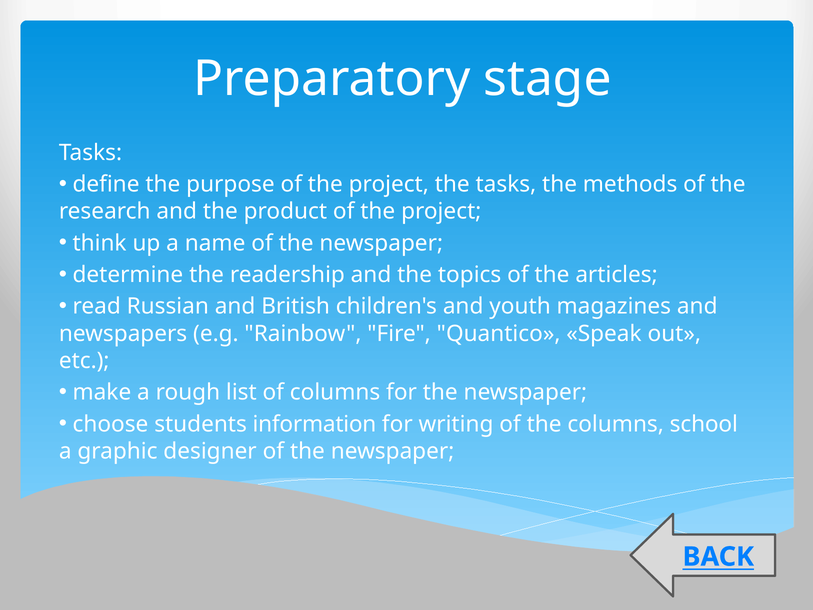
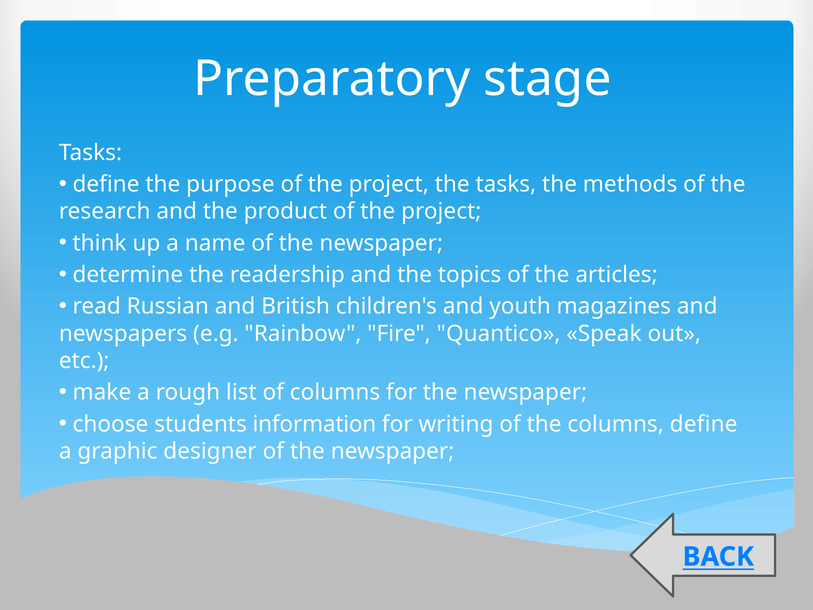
columns school: school -> define (704, 424)
